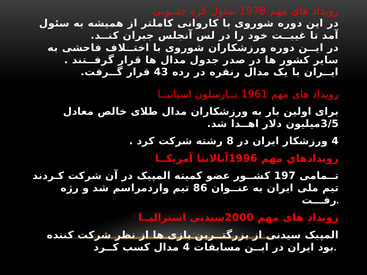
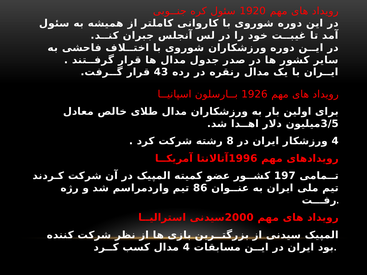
1978: 1978 -> 1920 (253, 11)
1961: 1961 -> 1926 (254, 94)
